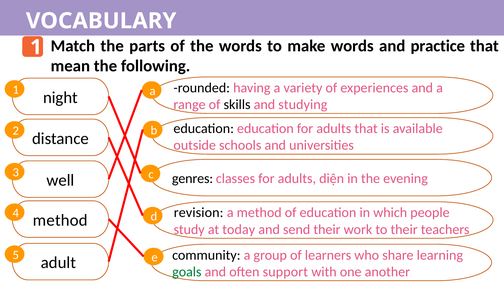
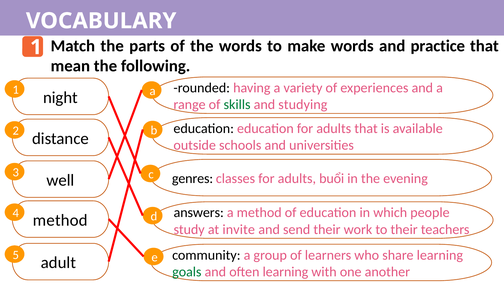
skills colour: black -> green (237, 105)
diện: diện -> buổi (332, 179)
revision: revision -> answers (199, 213)
today: today -> invite (239, 230)
often support: support -> learning (285, 272)
